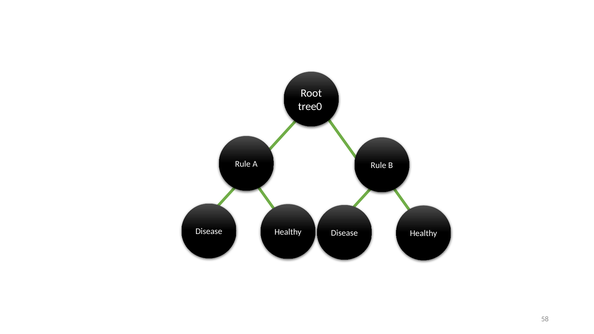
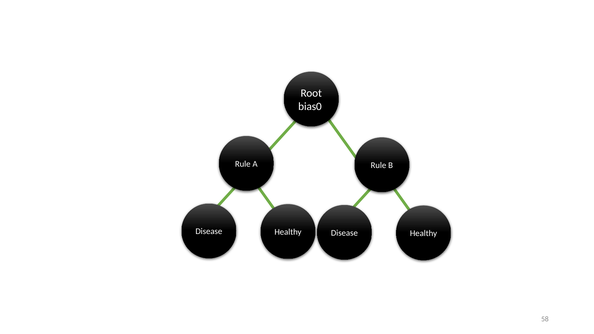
tree0: tree0 -> bias0 (310, 106)
